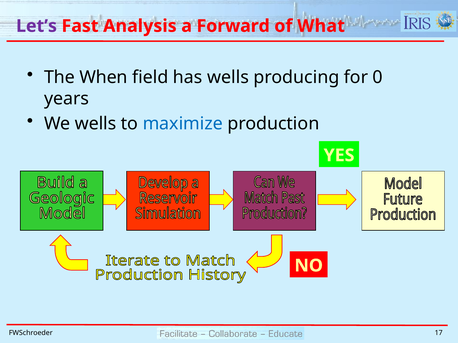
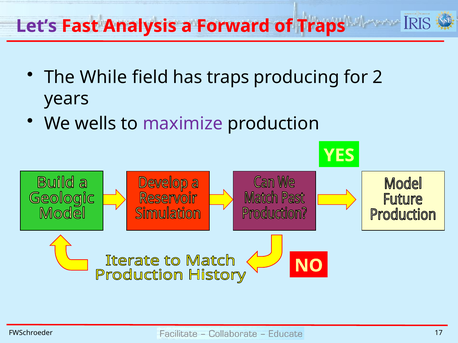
of What: What -> Traps (321, 26)
When: When -> While (103, 78)
has wells: wells -> traps (228, 78)
0: 0 -> 2 (378, 78)
maximize colour: blue -> purple (183, 124)
